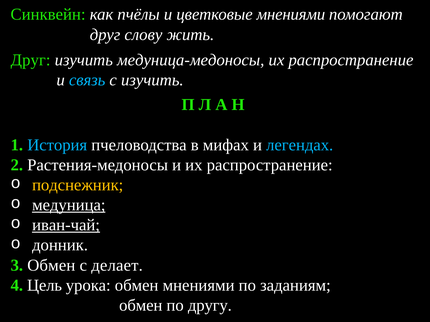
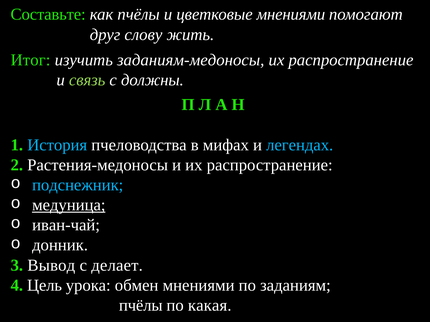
Синквейн: Синквейн -> Составьте (48, 14)
Друг: Друг -> Итог (31, 60)
медуница-медоносы: медуница-медоносы -> заданиям-медоносы (191, 60)
связь colour: light blue -> light green (87, 80)
с изучить: изучить -> должны (152, 80)
подснежник colour: yellow -> light blue (78, 185)
иван-чай underline: present -> none (66, 225)
3 Обмен: Обмен -> Вывод (51, 266)
обмен: обмен -> пчёлы (141, 306)
другу: другу -> какая (210, 306)
